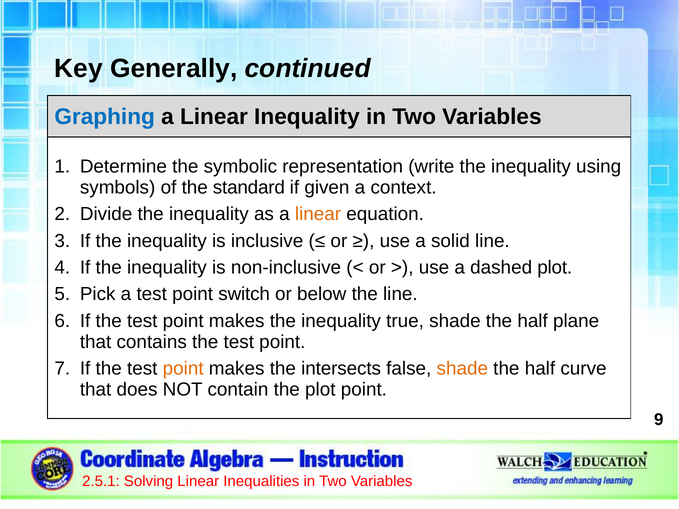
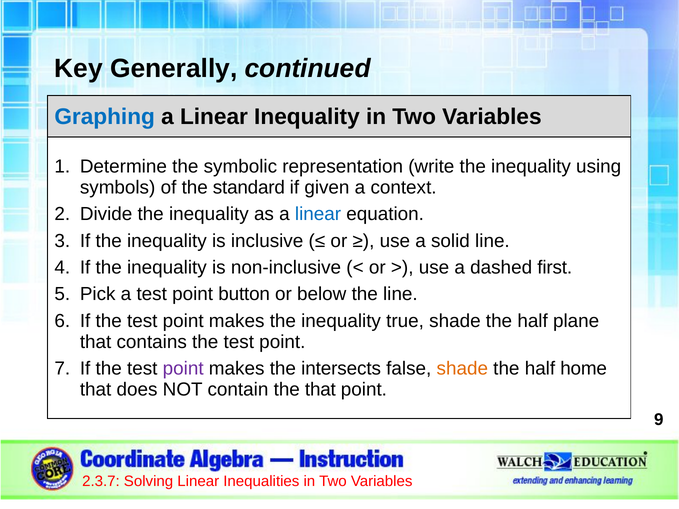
linear colour: orange -> blue (318, 214)
dashed plot: plot -> first (555, 268)
switch: switch -> button (244, 294)
point colour: orange -> purple (183, 369)
curve: curve -> home (584, 369)
the plot: plot -> that (320, 390)
2.5.1: 2.5.1 -> 2.3.7 (101, 482)
